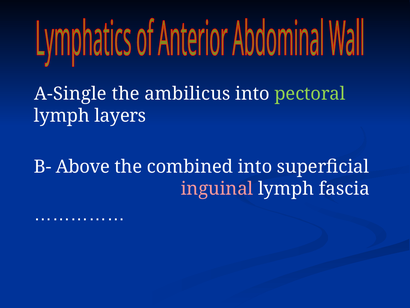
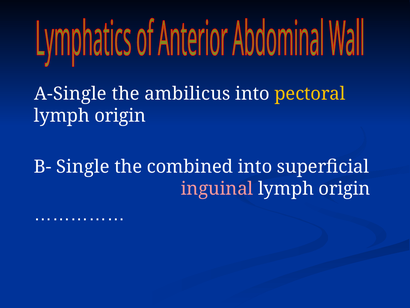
pectoral colour: light green -> yellow (310, 94)
layers: layers -> origin (120, 116)
Above: Above -> Single (83, 167)
fascia: fascia -> origin (344, 189)
